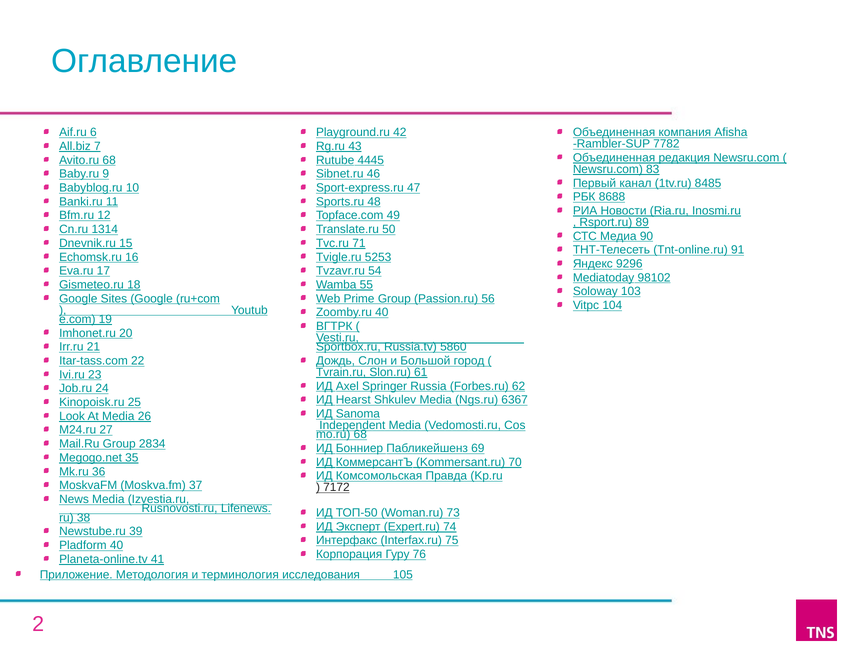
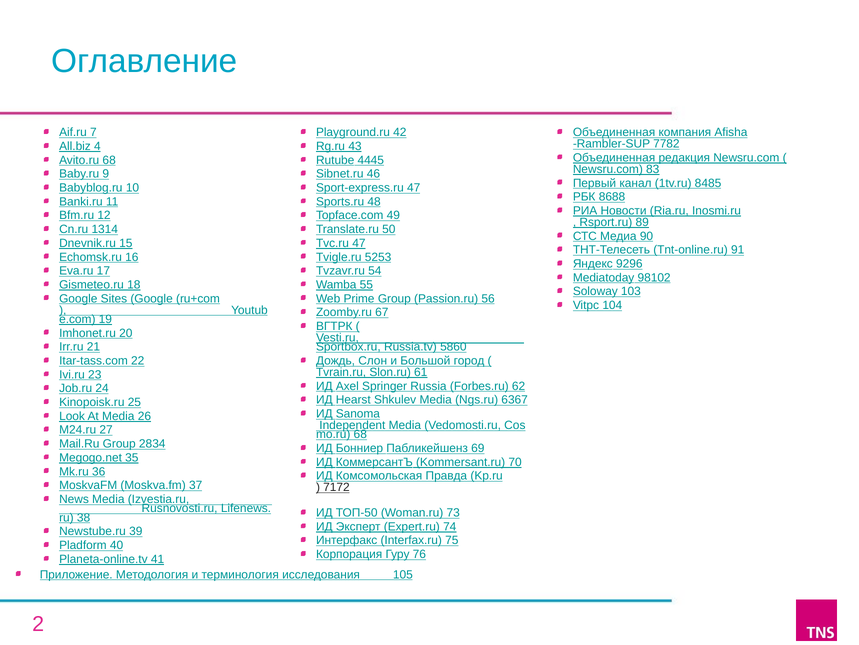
Aif.ru 6: 6 -> 7 (93, 132)
7: 7 -> 4 (97, 146)
Tvc.ru 71: 71 -> 47 (359, 243)
Zoomby.ru 40: 40 -> 67 (382, 312)
